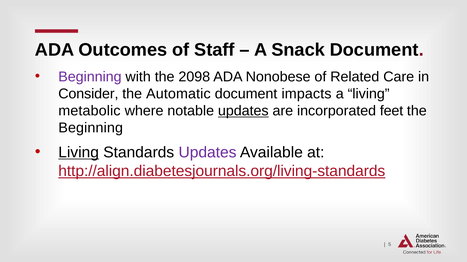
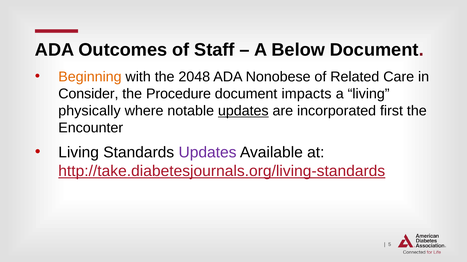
Snack: Snack -> Below (298, 50)
Beginning colour: purple -> orange (90, 77)
2098: 2098 -> 2048 (194, 77)
Automatic: Automatic -> Procedure (179, 94)
metabolic: metabolic -> physically (89, 111)
feet: feet -> first (391, 111)
Beginning: Beginning -> Encounter (91, 128)
Living underline: present -> none (79, 153)
http://align.diabetesjournals.org/living-standards: http://align.diabetesjournals.org/living-standards -> http://take.diabetesjournals.org/living-standards (222, 171)
